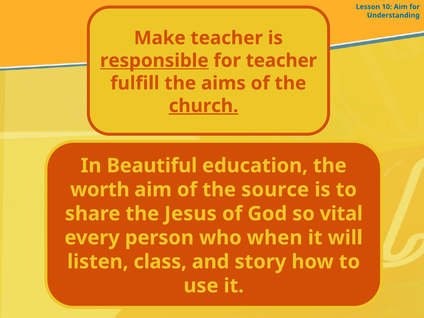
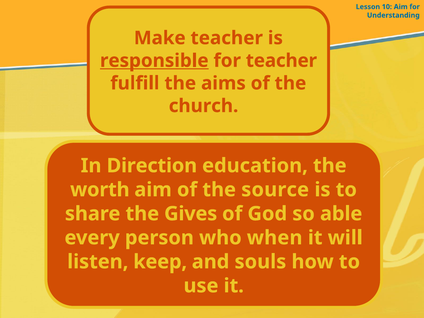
church underline: present -> none (204, 106)
Beautiful: Beautiful -> Direction (152, 166)
Jesus: Jesus -> Gives (191, 214)
vital: vital -> able (341, 214)
class: class -> keep (160, 262)
story: story -> souls (260, 262)
